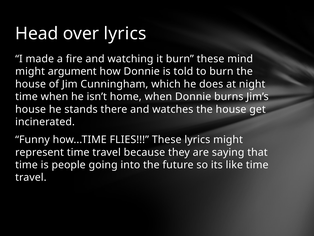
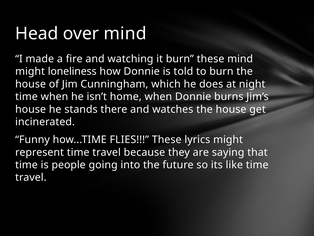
over lyrics: lyrics -> mind (125, 34)
argument: argument -> loneliness (72, 71)
